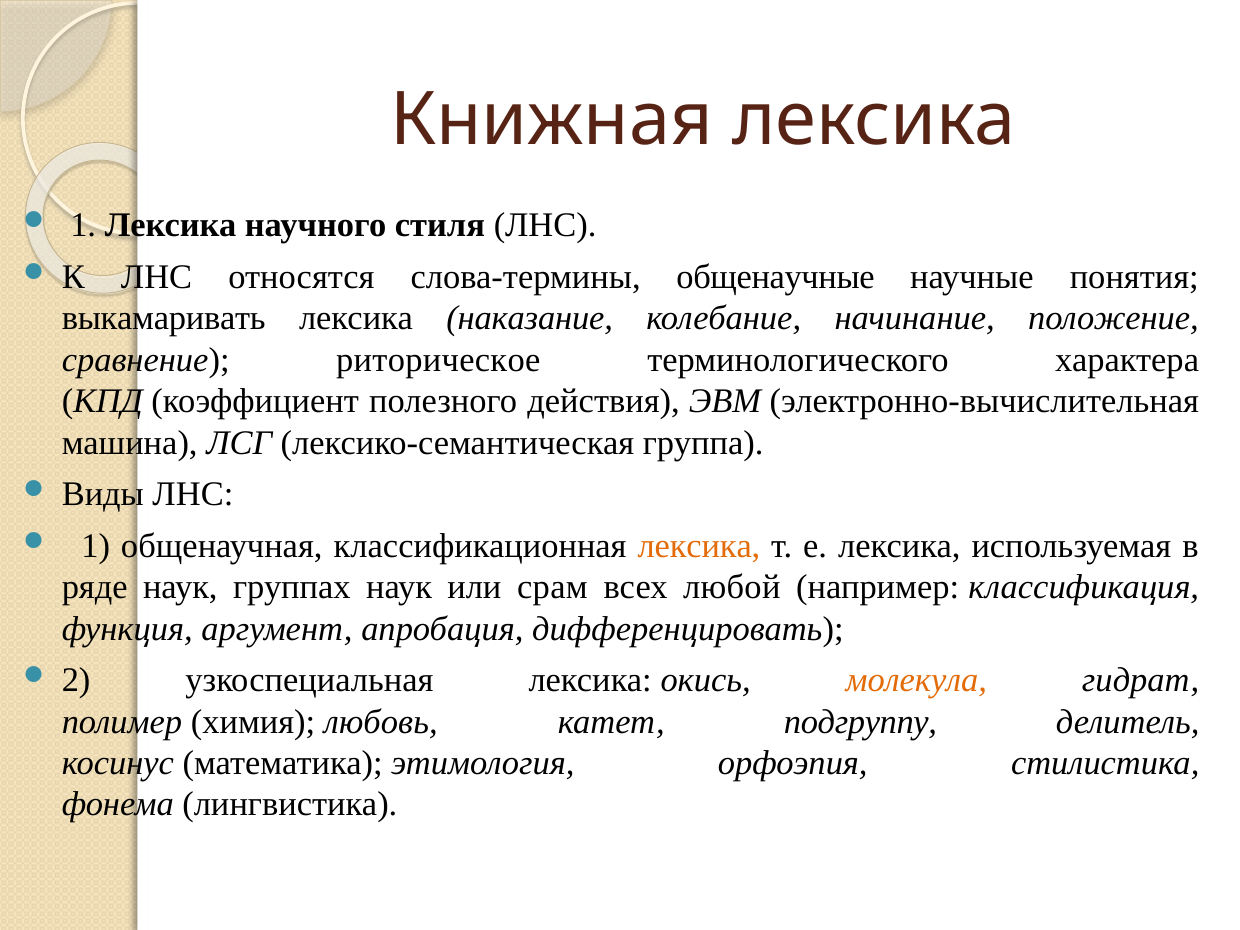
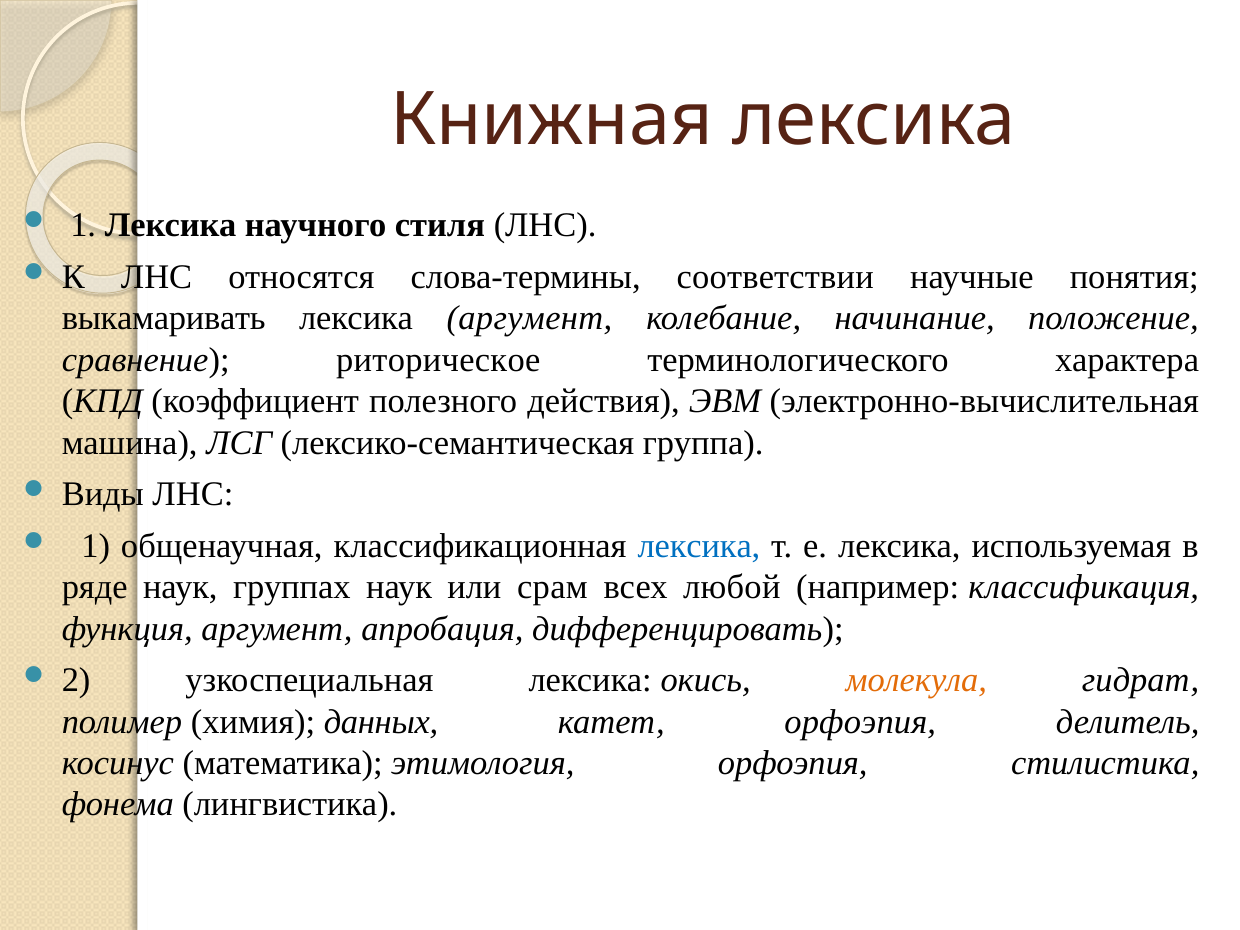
общенаучные: общенаучные -> соответствии (775, 277)
лексика наказание: наказание -> аргумент (529, 319)
лексика colour: orange -> blue (699, 546)
любовь: любовь -> данных (381, 722)
катет подгруппу: подгруппу -> орфоэпия (860, 722)
